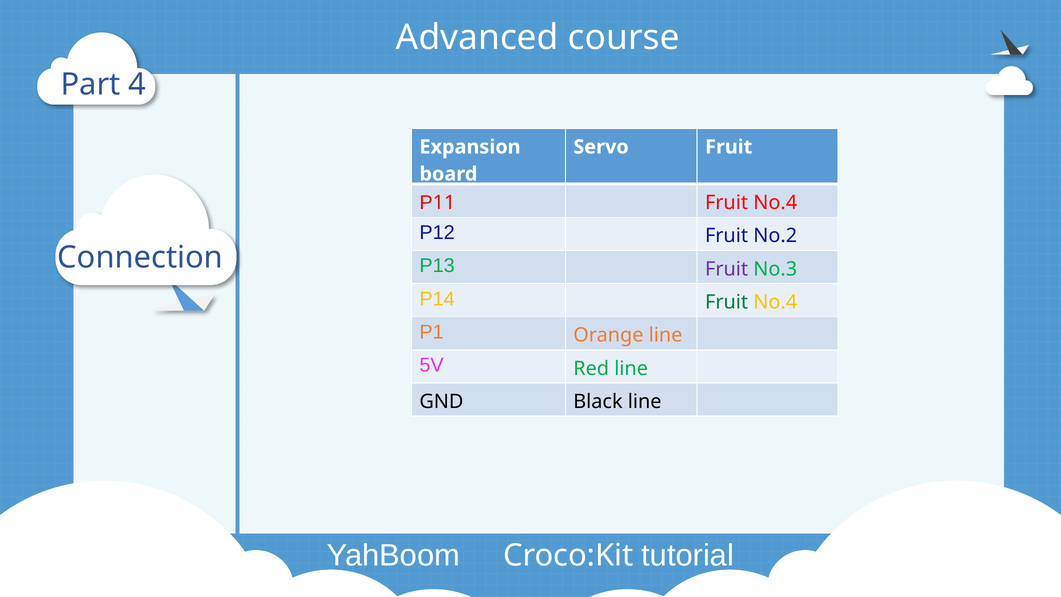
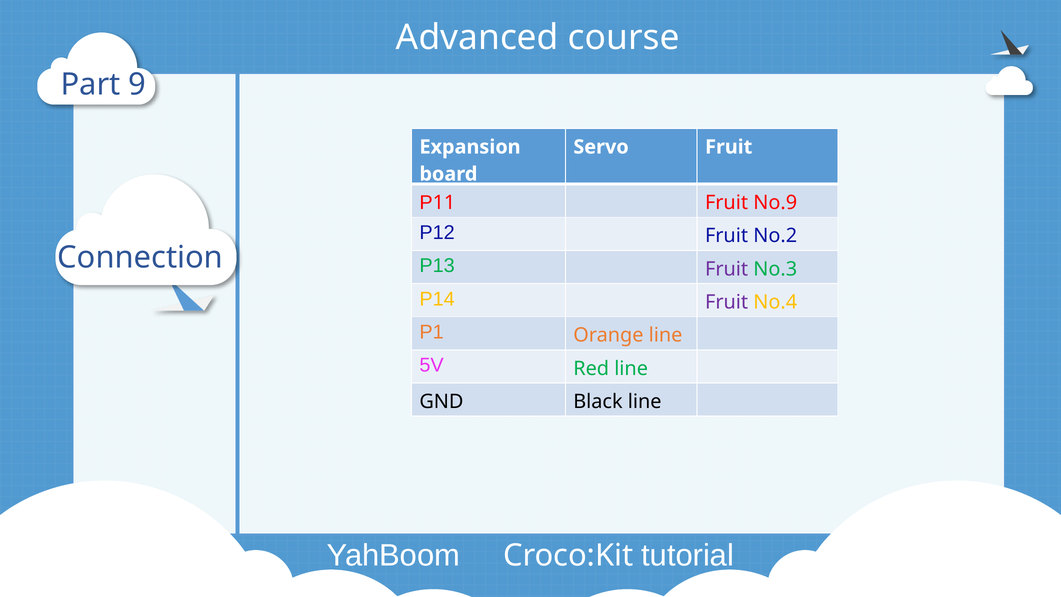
4: 4 -> 9 (137, 85)
No.4: No.4 -> No.9 (775, 203)
Fruit colour: green -> purple (727, 302)
